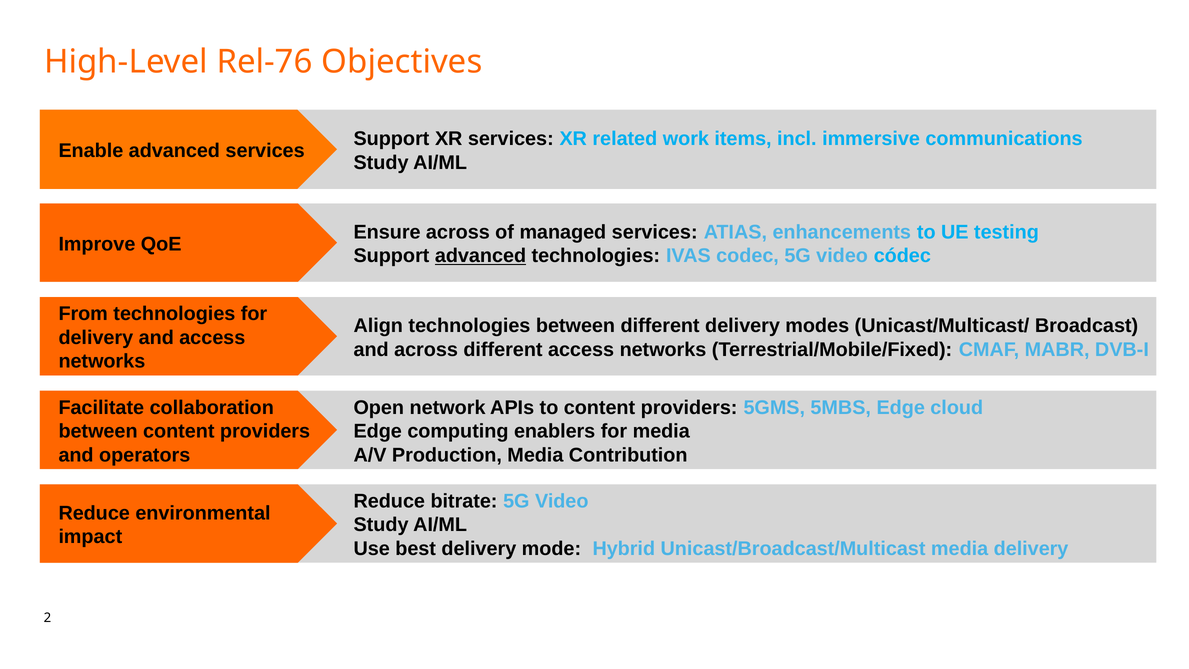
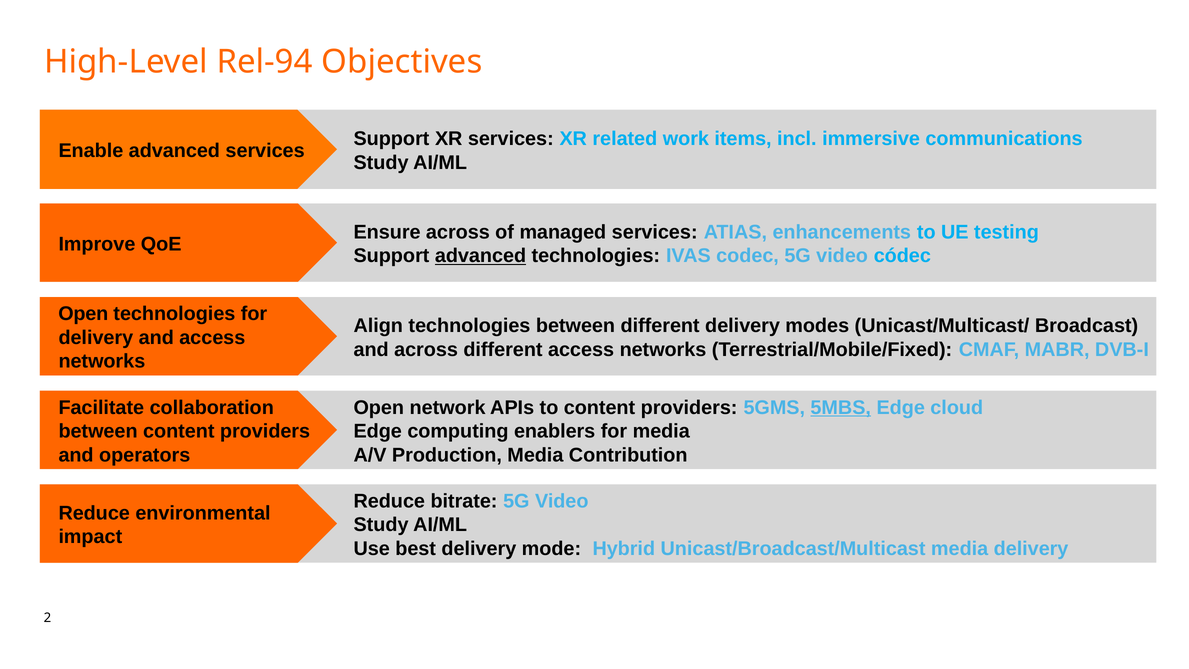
Rel-76: Rel-76 -> Rel-94 (265, 62)
From: From -> Open (83, 314)
5MBS underline: none -> present (841, 407)
